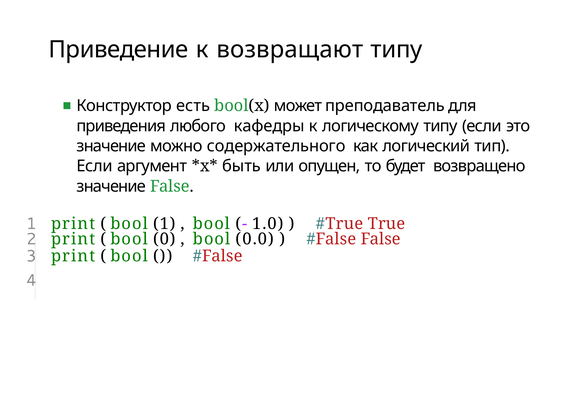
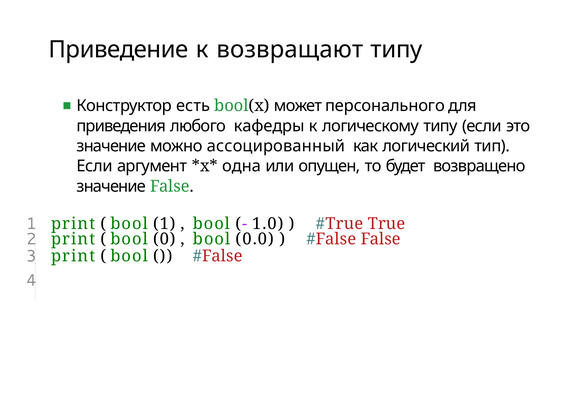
преподаватель: преподаватель -> персонального (385, 106)
содержательного: содержательного -> ассоцированный (276, 146)
быть: быть -> одна (242, 166)
